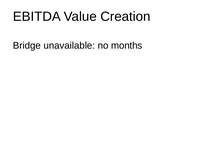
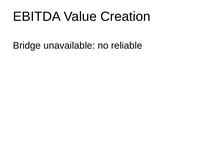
months: months -> reliable (127, 46)
